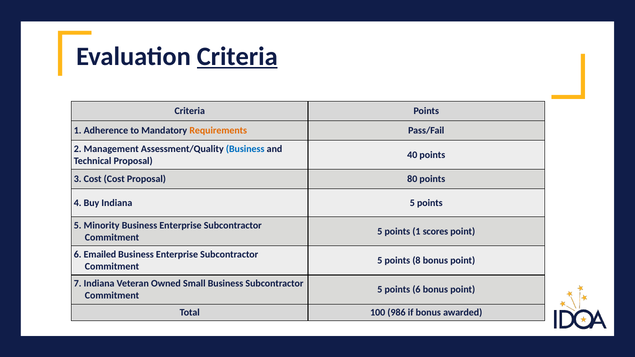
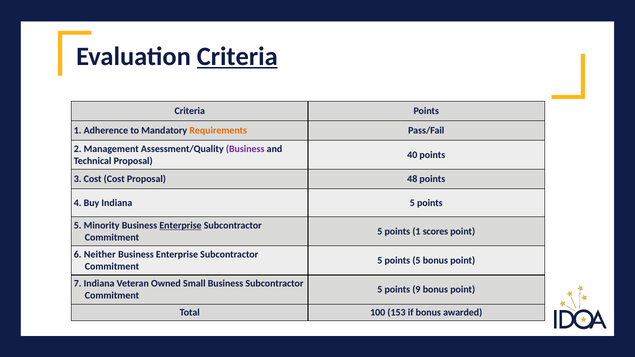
Business colour: blue -> purple (245, 149)
80: 80 -> 48 (412, 179)
Enterprise underline: none -> present (181, 226)
Emailed: Emailed -> Neither (100, 255)
8: 8 -> 5 (416, 261)
points 6: 6 -> 9 (416, 290)
986: 986 -> 153 (397, 313)
